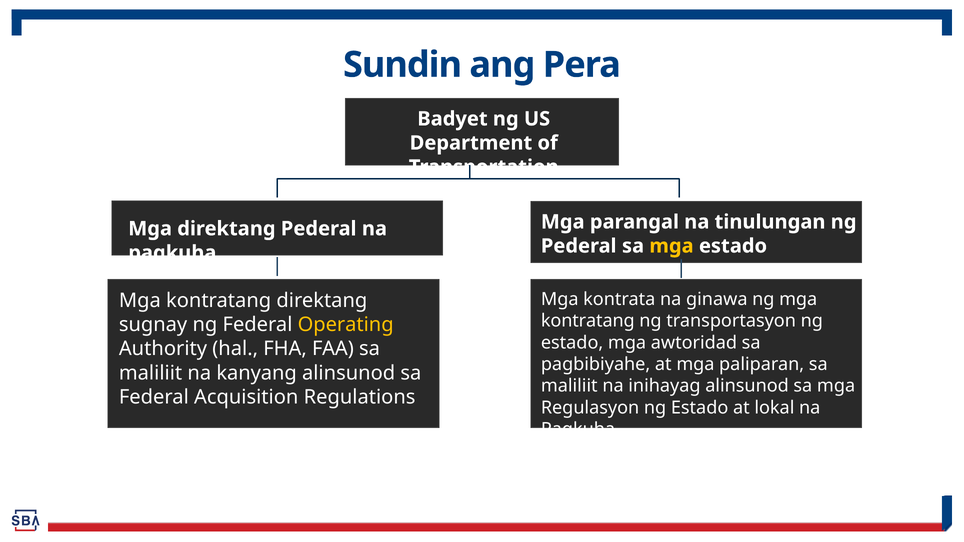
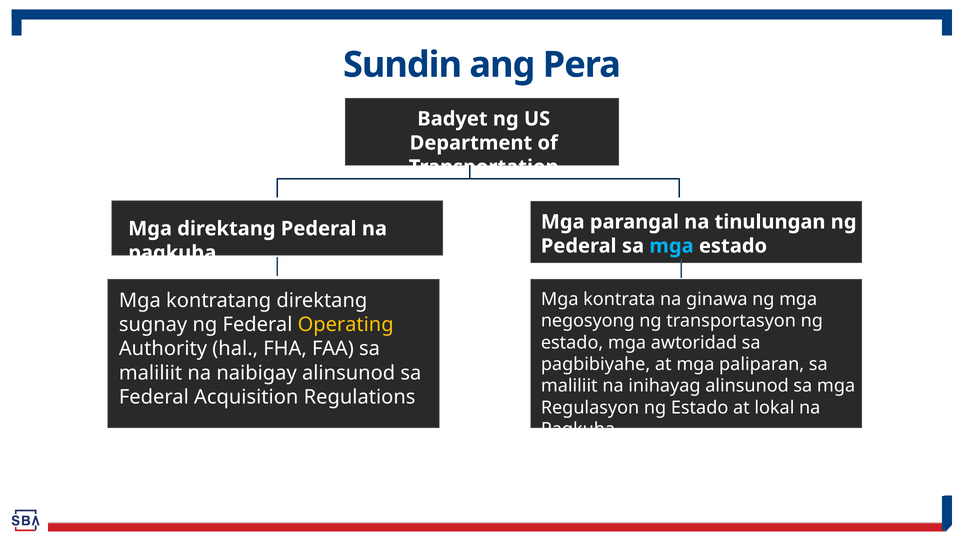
mga colour: yellow -> light blue (671, 246)
kontratang: kontratang -> negosyong (588, 321)
kanyang: kanyang -> naibigay (257, 373)
